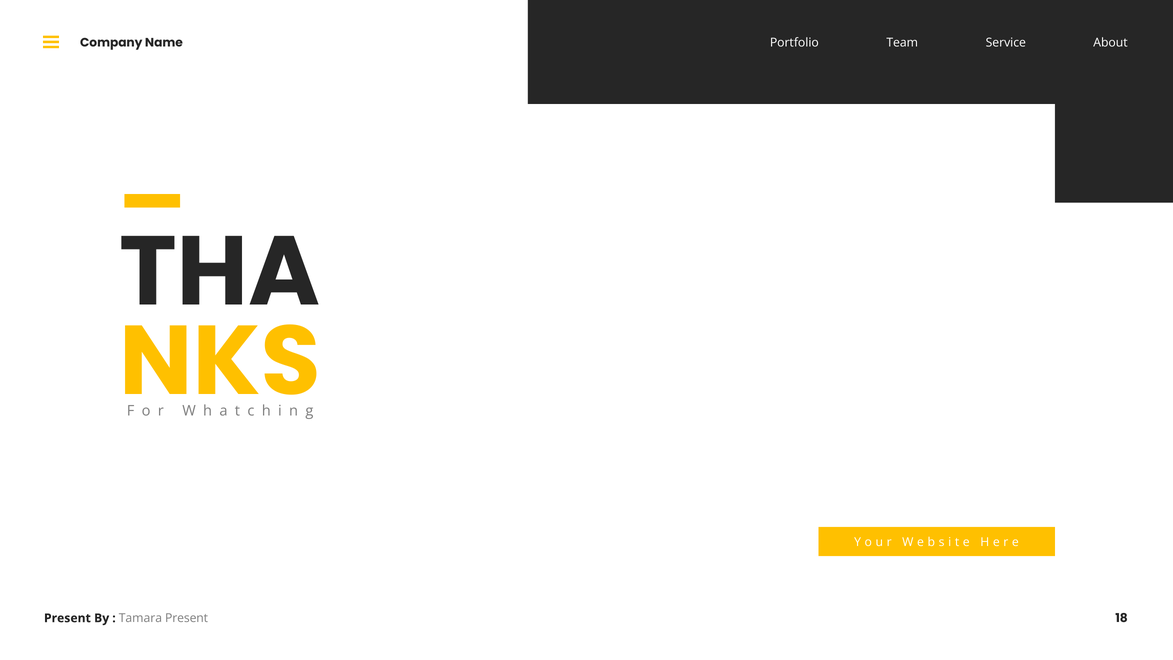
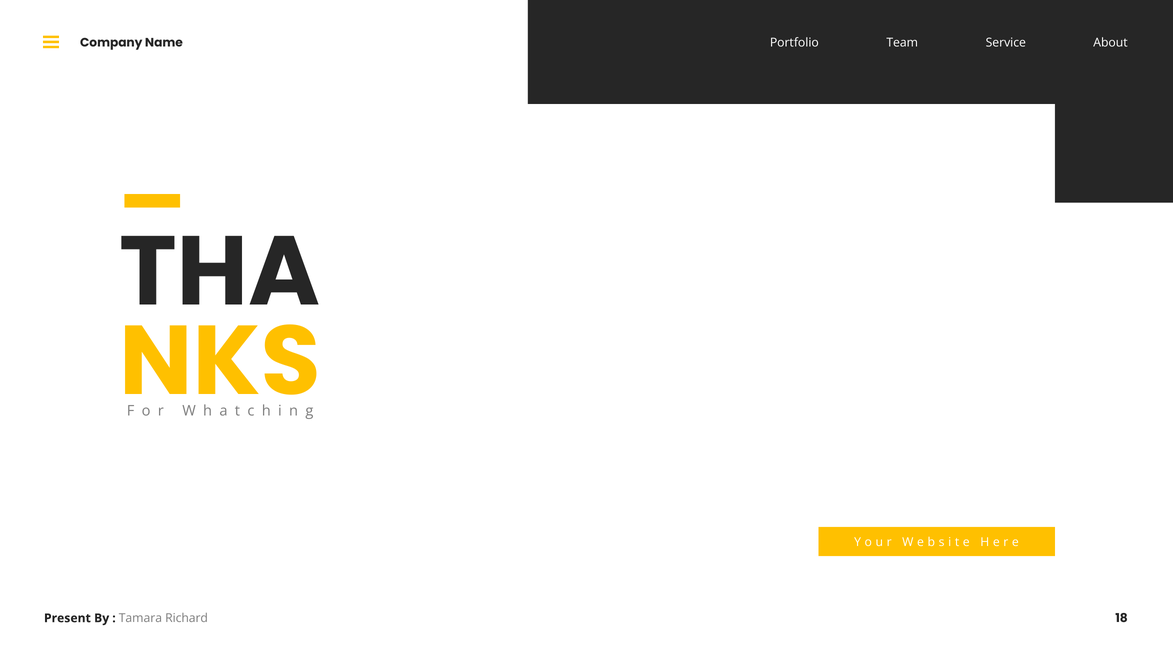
Tamara Present: Present -> Richard (187, 618)
